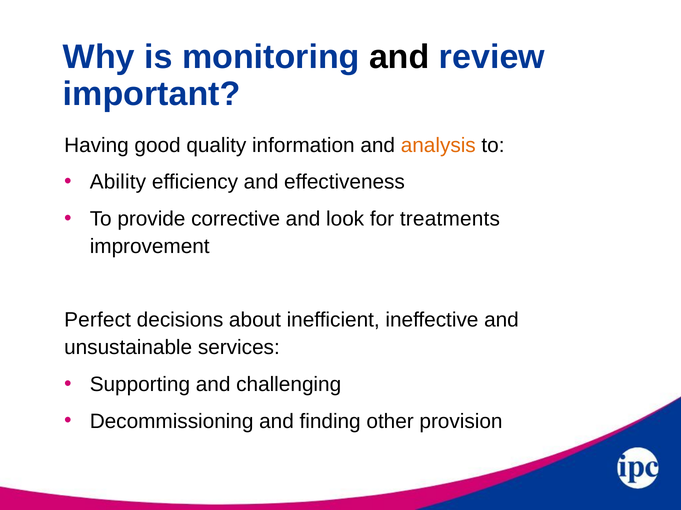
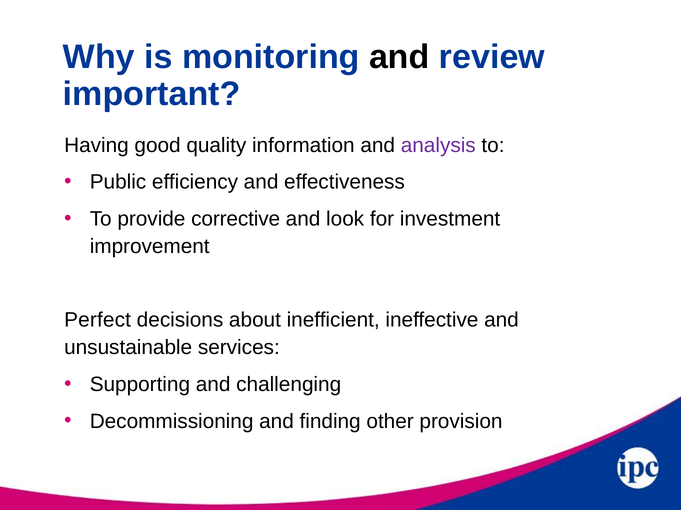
analysis colour: orange -> purple (438, 145)
Ability: Ability -> Public (118, 182)
treatments: treatments -> investment (450, 219)
